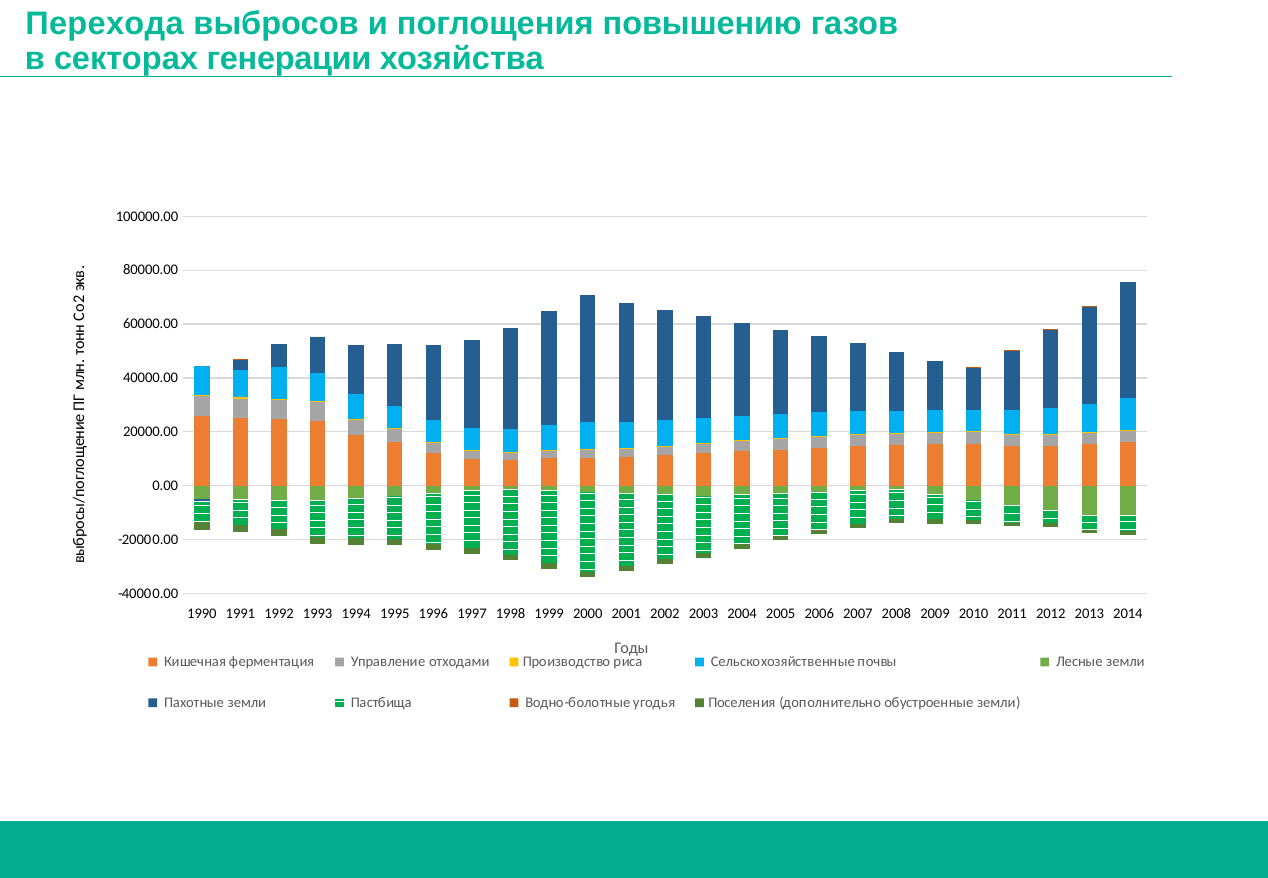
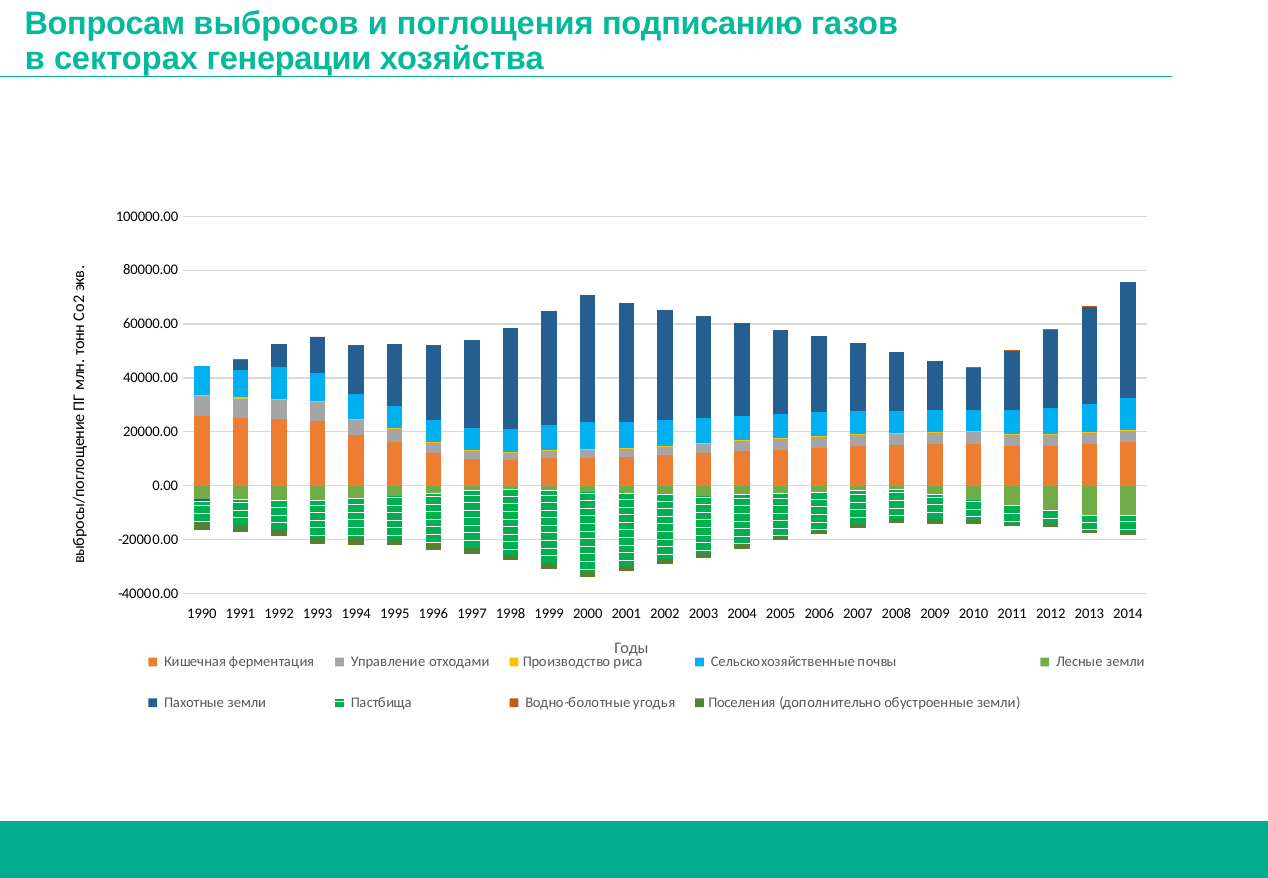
Перехода: Перехода -> Вопросам (105, 24)
повышению: повышению -> подписанию (702, 24)
